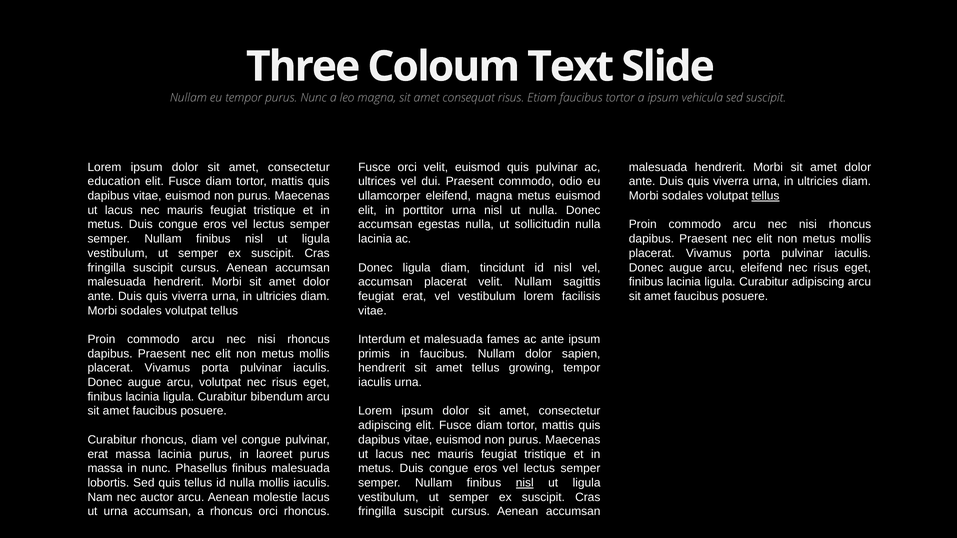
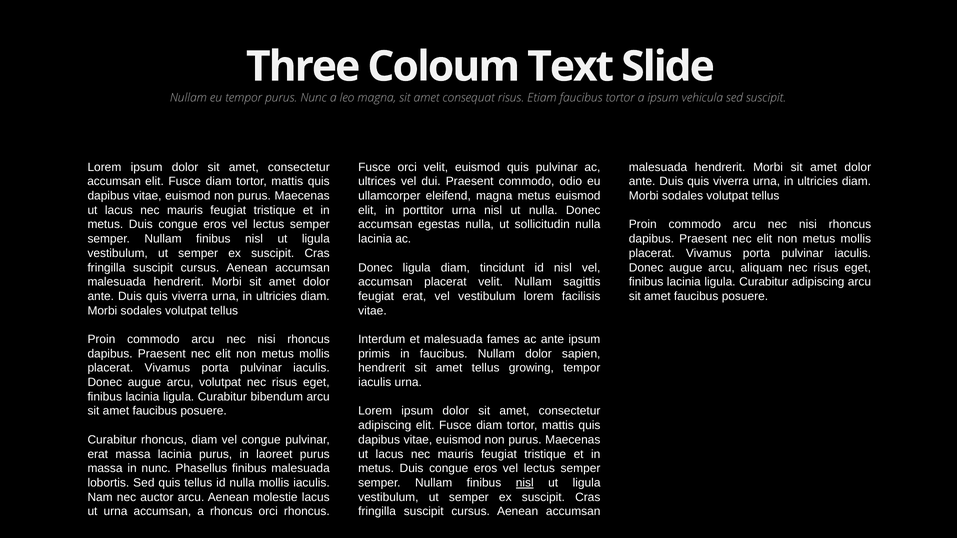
education: education -> accumsan (114, 182)
tellus underline: present -> none (766, 196)
arcu eleifend: eleifend -> aliquam (762, 268)
